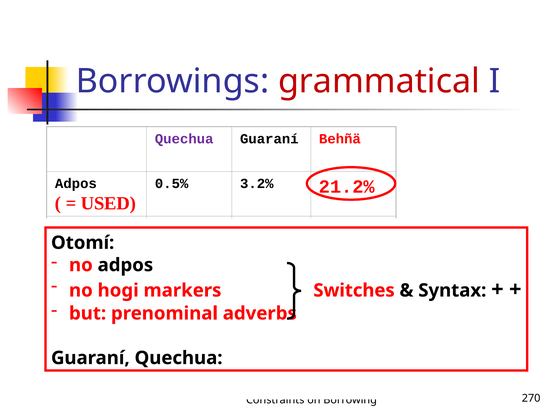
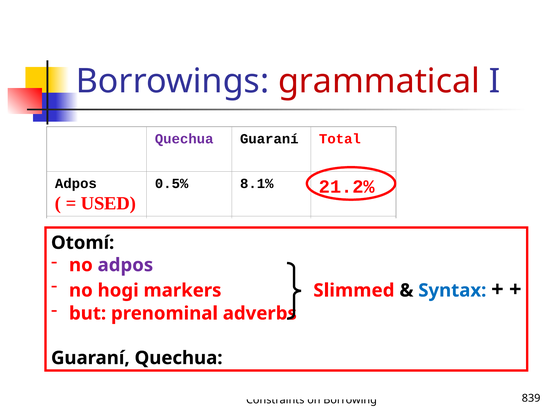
Behñä: Behñä -> Total (340, 139)
3.2%: 3.2% -> 8.1% (257, 184)
adpos colour: black -> purple (125, 265)
Switches: Switches -> Slimmed (354, 291)
Syntax colour: black -> blue (452, 291)
270: 270 -> 839 (531, 399)
